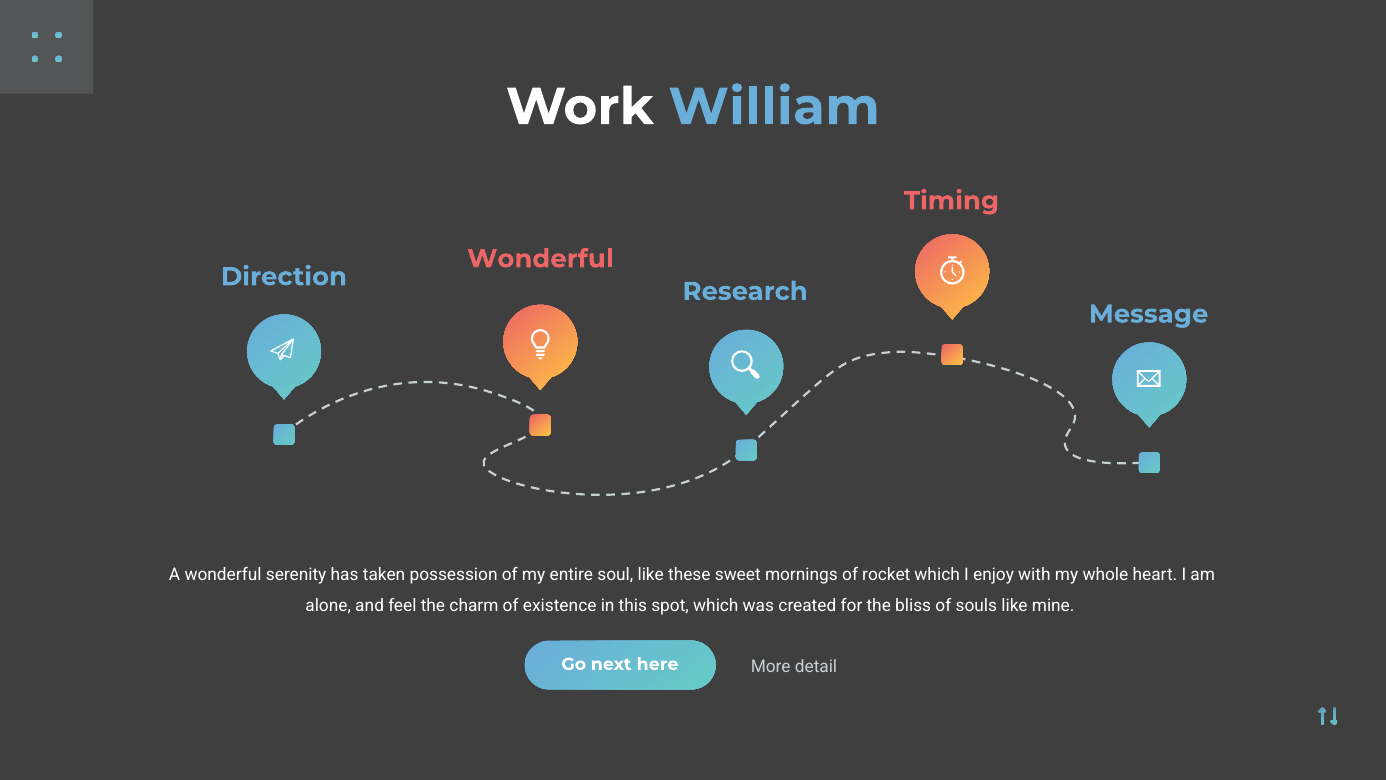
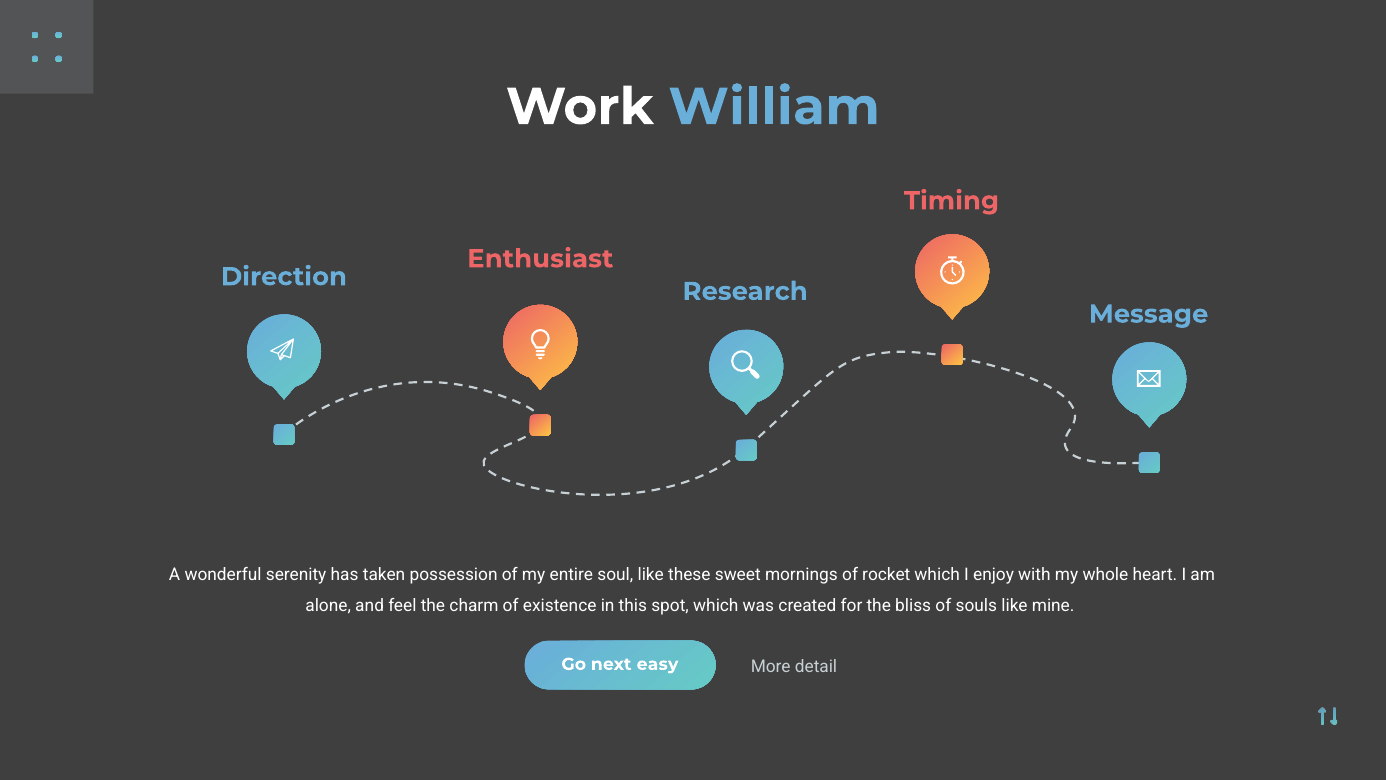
Wonderful: Wonderful -> Enthusiast (540, 259)
here: here -> easy (657, 664)
